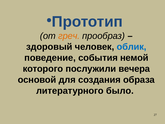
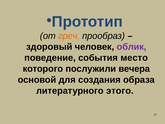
облик colour: blue -> purple (132, 47)
немой: немой -> место (134, 58)
было: было -> этого (120, 91)
